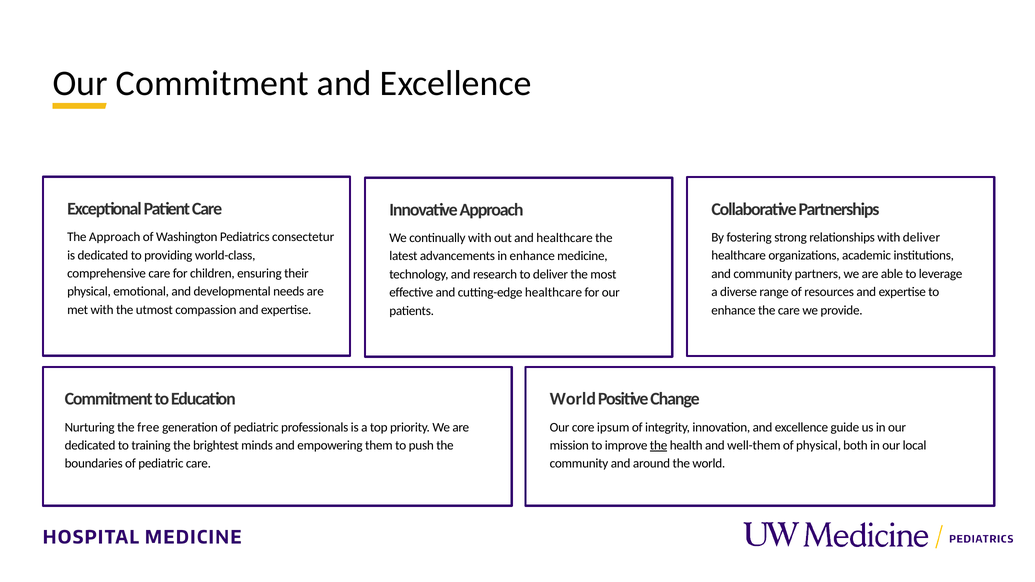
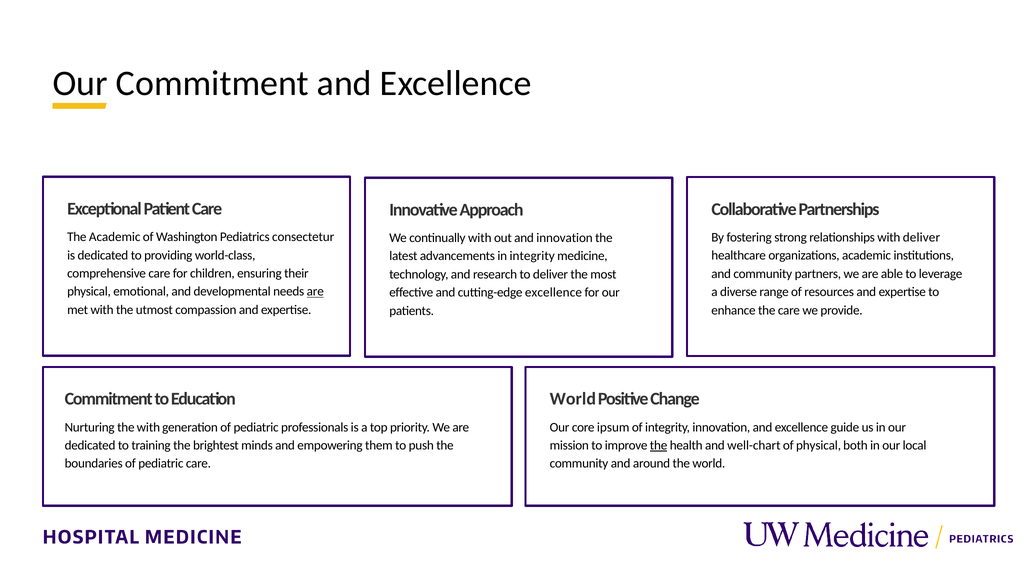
The Approach: Approach -> Academic (115, 237)
and healthcare: healthcare -> innovation (565, 238)
in enhance: enhance -> integrity (532, 256)
are underline: none -> present (315, 292)
cutting-edge healthcare: healthcare -> excellence (553, 293)
the free: free -> with (148, 427)
well-them: well-them -> well-chart (754, 446)
